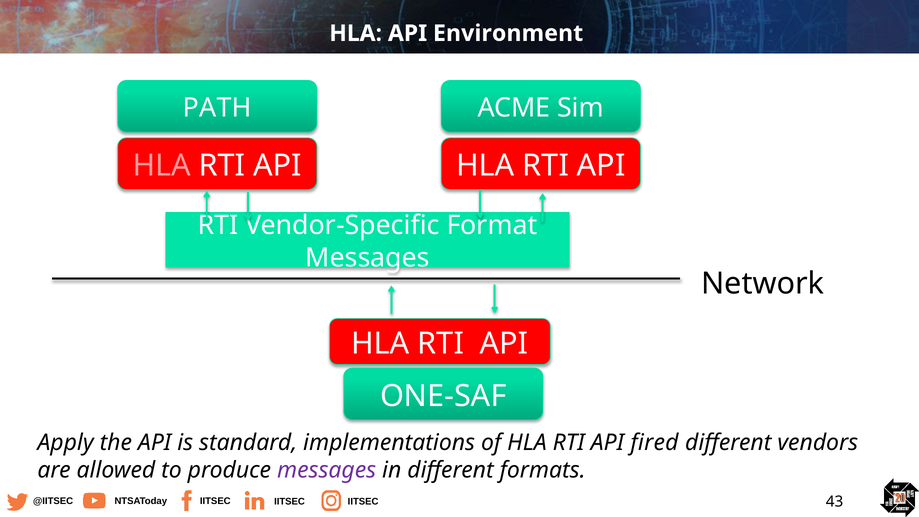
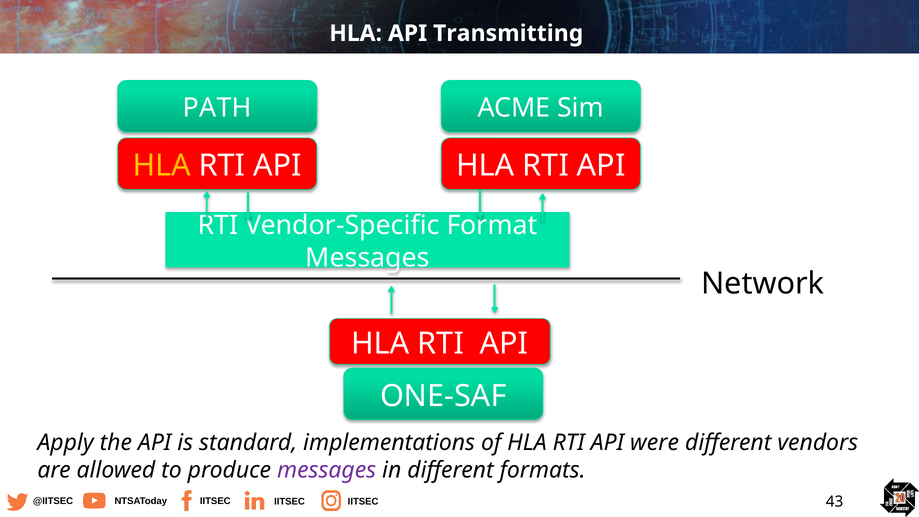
Environment: Environment -> Transmitting (508, 33)
HLA colour: pink -> yellow (162, 166)
fired: fired -> were (655, 443)
